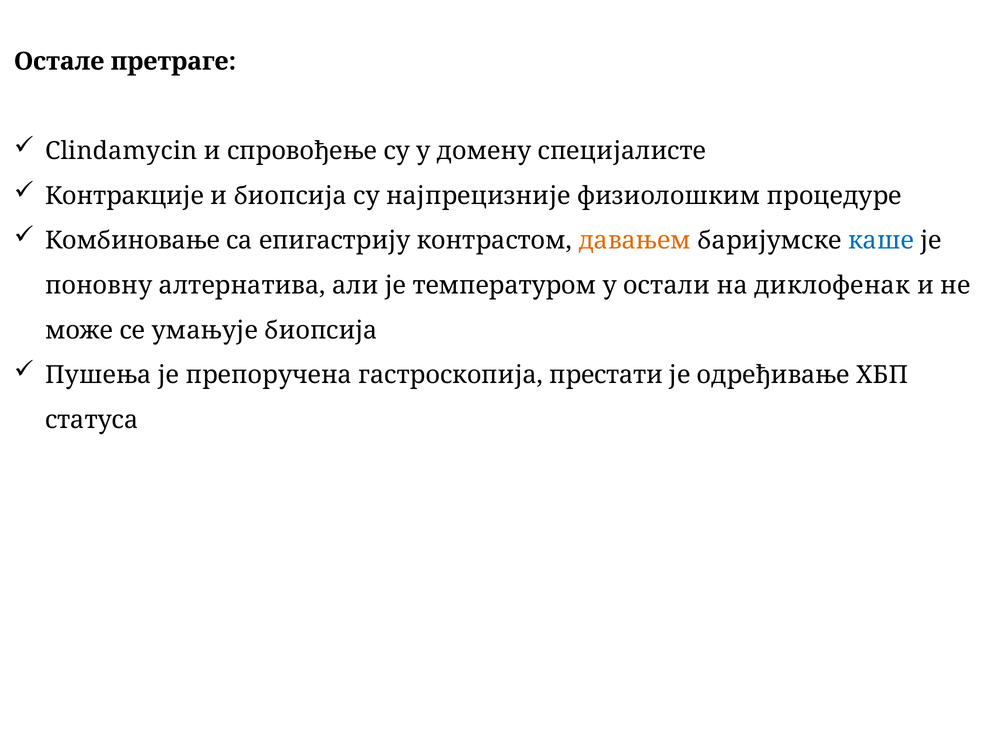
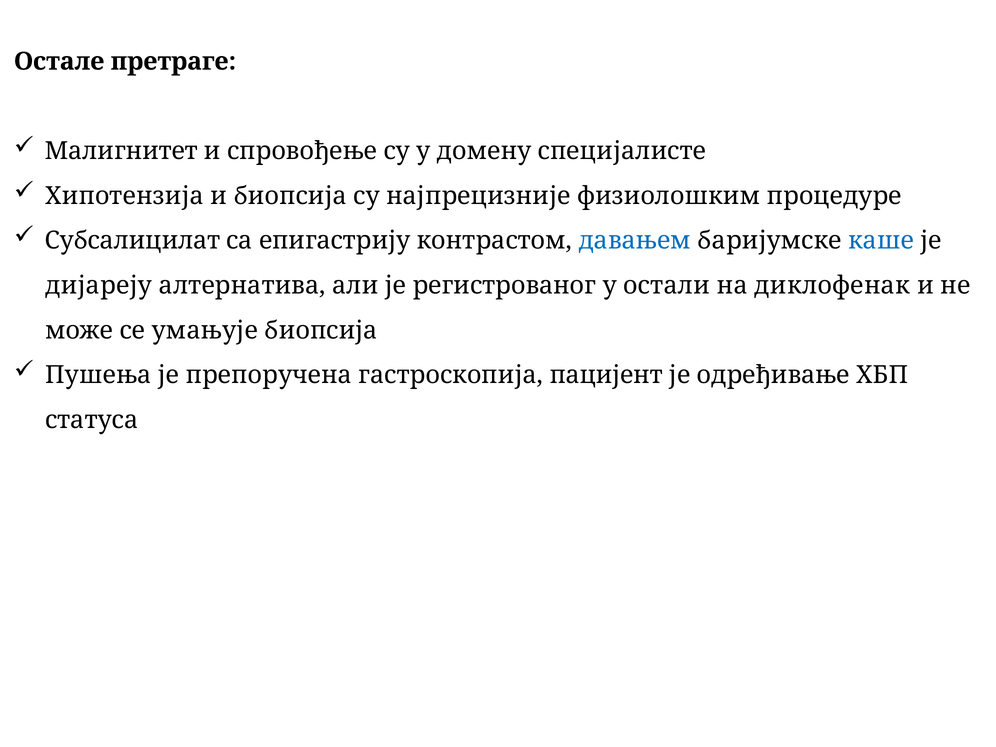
Clindamycin: Clindamycin -> Малигнитет (121, 151)
Контракције: Контракције -> Хипотензија (124, 196)
Комбиновање: Комбиновање -> Субсалицилат (133, 241)
давањем colour: orange -> blue (635, 241)
поновну: поновну -> дијареју (99, 286)
температуром: температуром -> регистрованог (504, 286)
престати: престати -> пацијент (606, 375)
